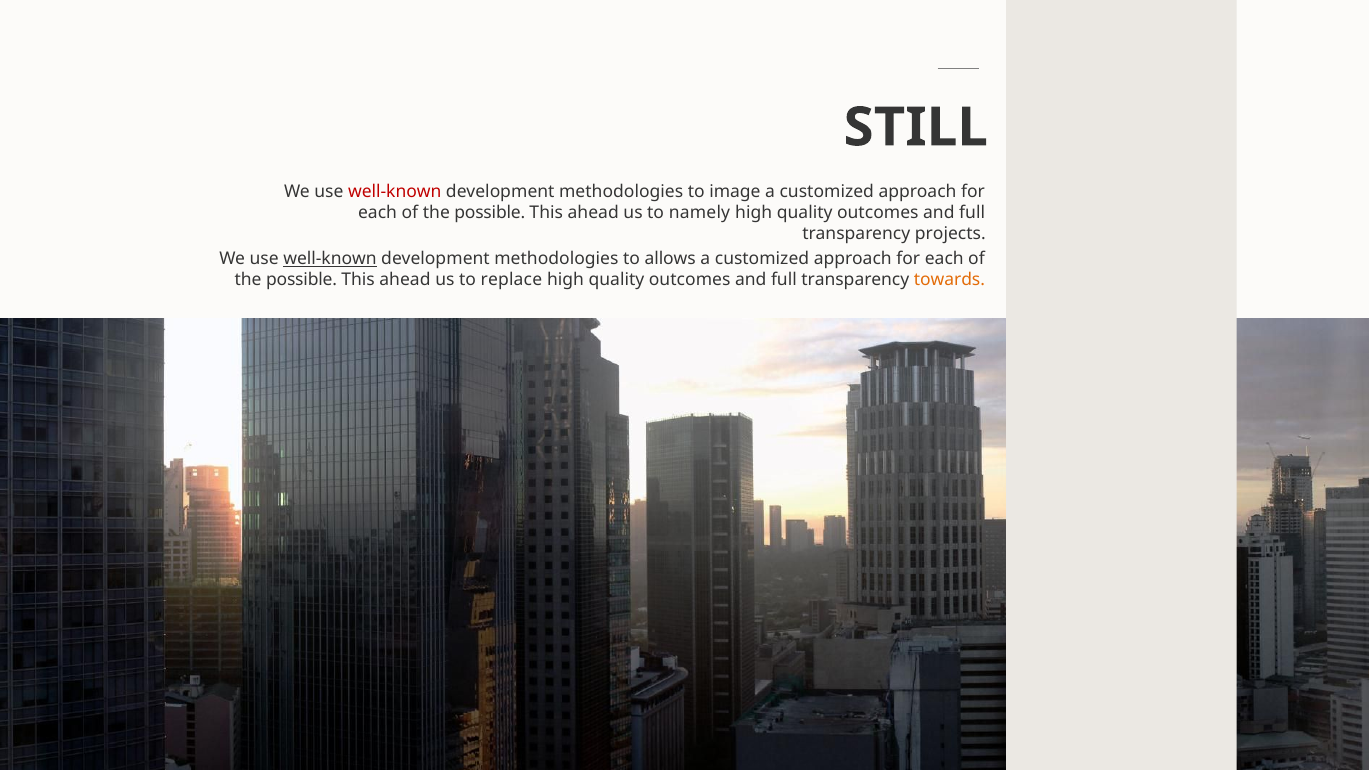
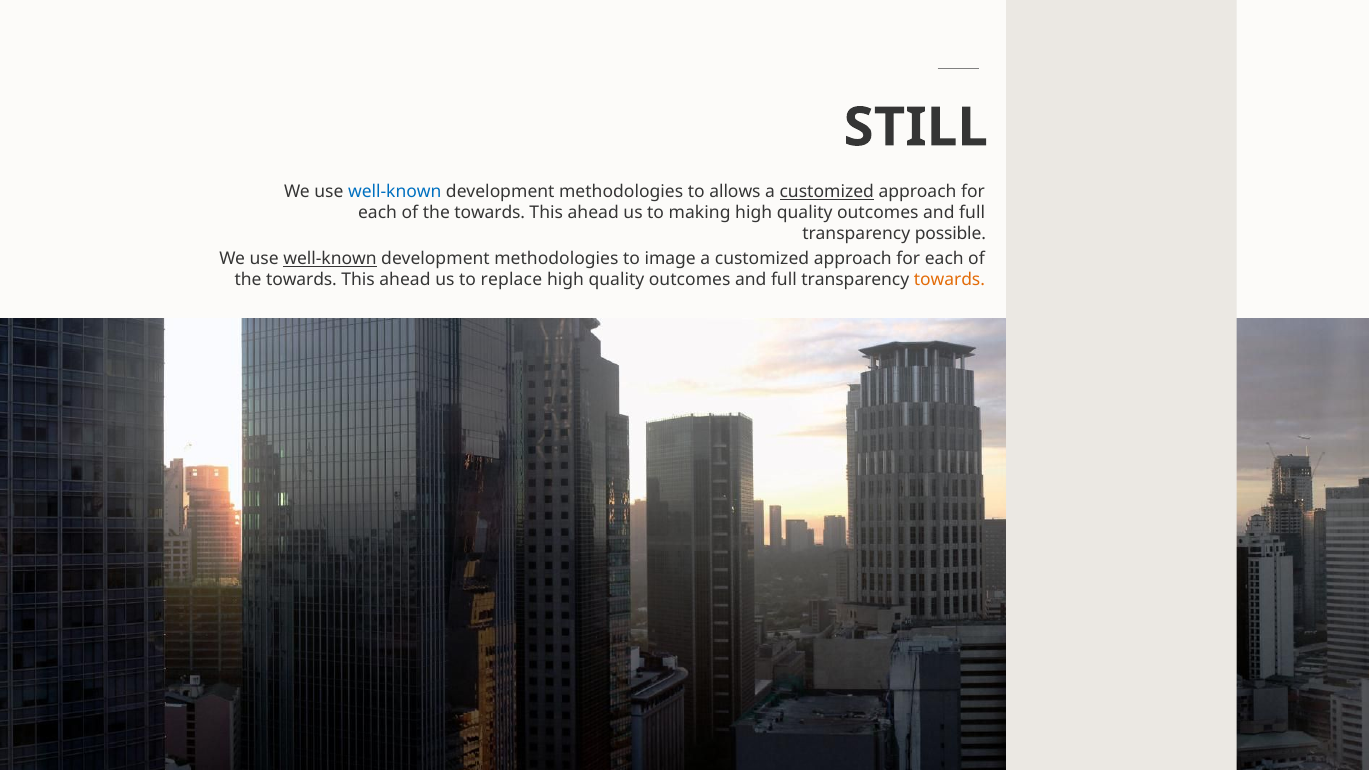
well-known colour: red -> blue (395, 192)
image: image -> allows (735, 192)
customized underline: none -> present (827, 192)
possible: possible -> towards (490, 213)
namely: namely -> making (700, 213)
projects: projects -> possible (950, 234)
allows: allows -> image (670, 259)
possible: possible -> towards (302, 280)
